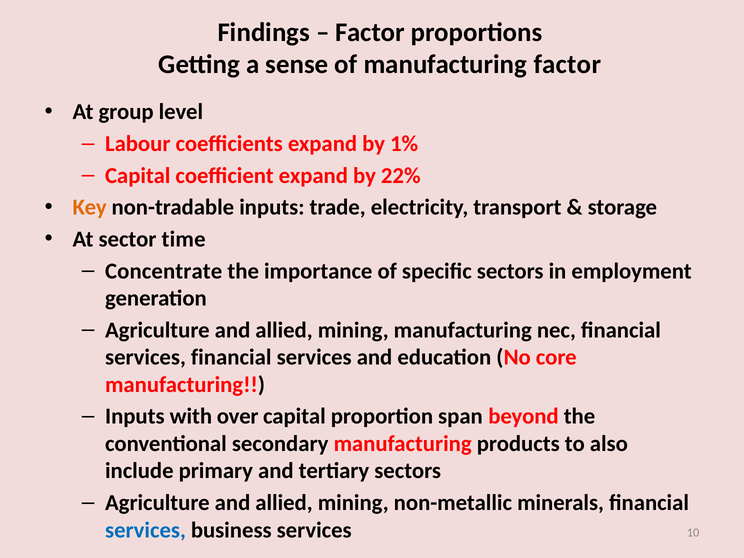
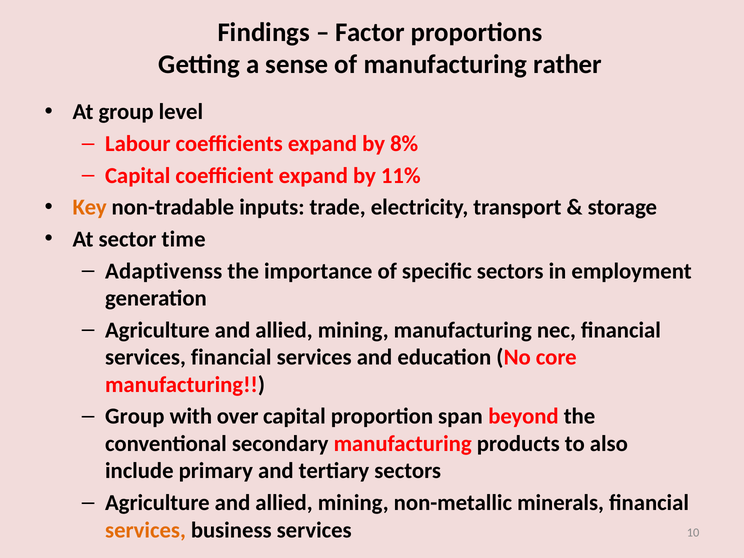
manufacturing factor: factor -> rather (568, 65)
1%: 1% -> 8% (404, 144)
22%: 22% -> 11% (401, 176)
Concentrate: Concentrate -> Adaptivenss (164, 271)
Inputs: Inputs -> Group (135, 416)
services colour: blue -> orange (145, 530)
